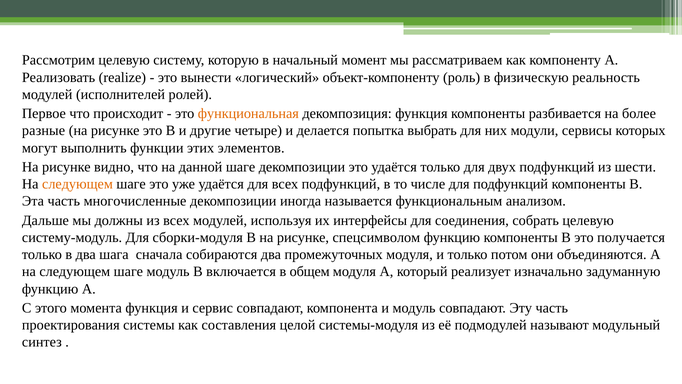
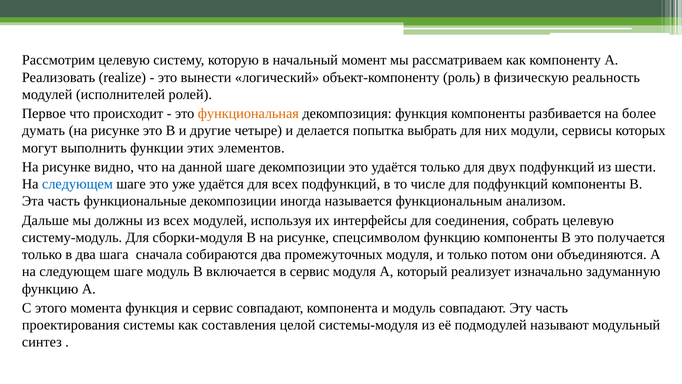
разные: разные -> думать (44, 131)
следующем colour: orange -> blue (77, 184)
многочисленные: многочисленные -> функциональные (135, 201)
в общем: общем -> сервис (310, 271)
